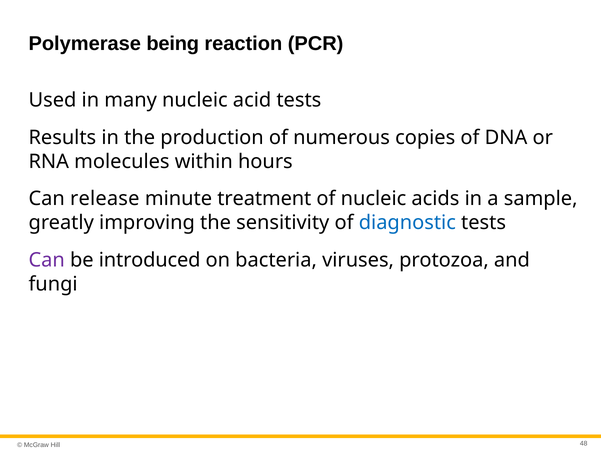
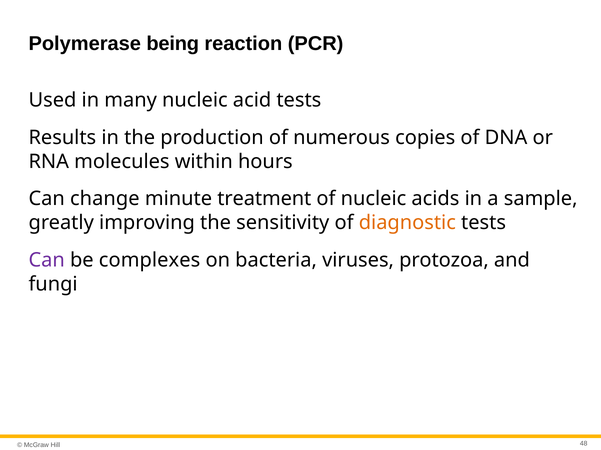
release: release -> change (105, 199)
diagnostic colour: blue -> orange (407, 223)
introduced: introduced -> complexes (150, 261)
